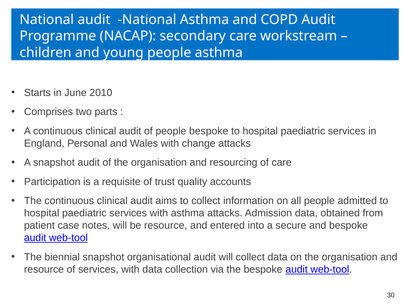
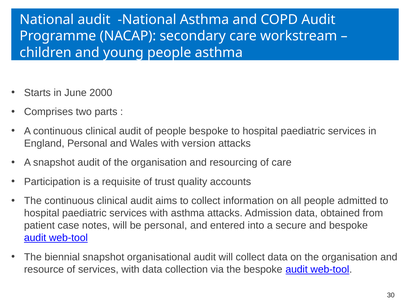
2010: 2010 -> 2000 (101, 93)
change: change -> version (199, 143)
be resource: resource -> personal (166, 225)
